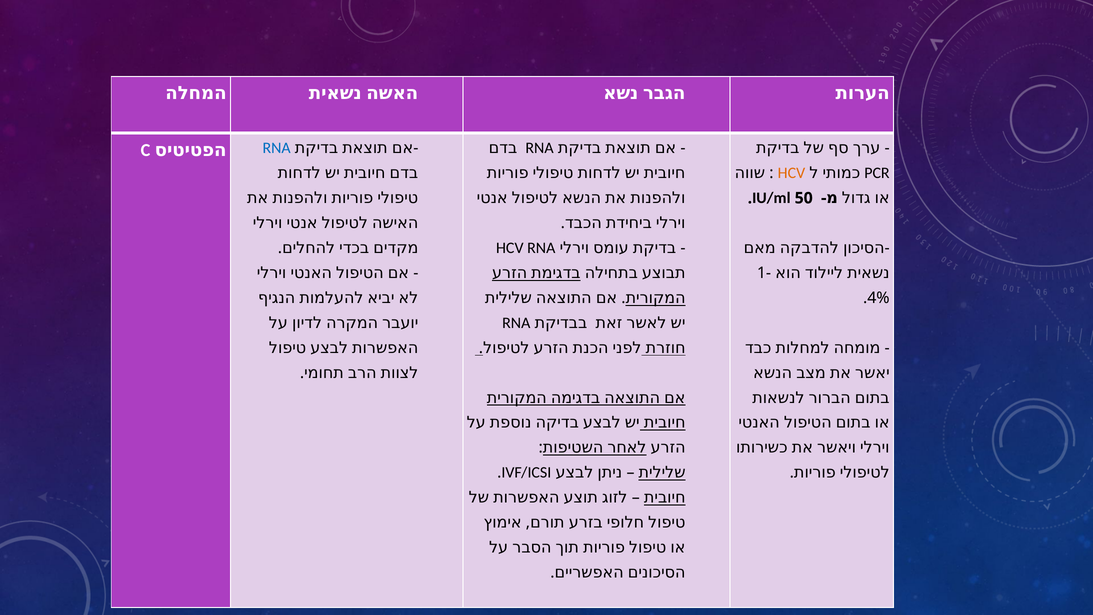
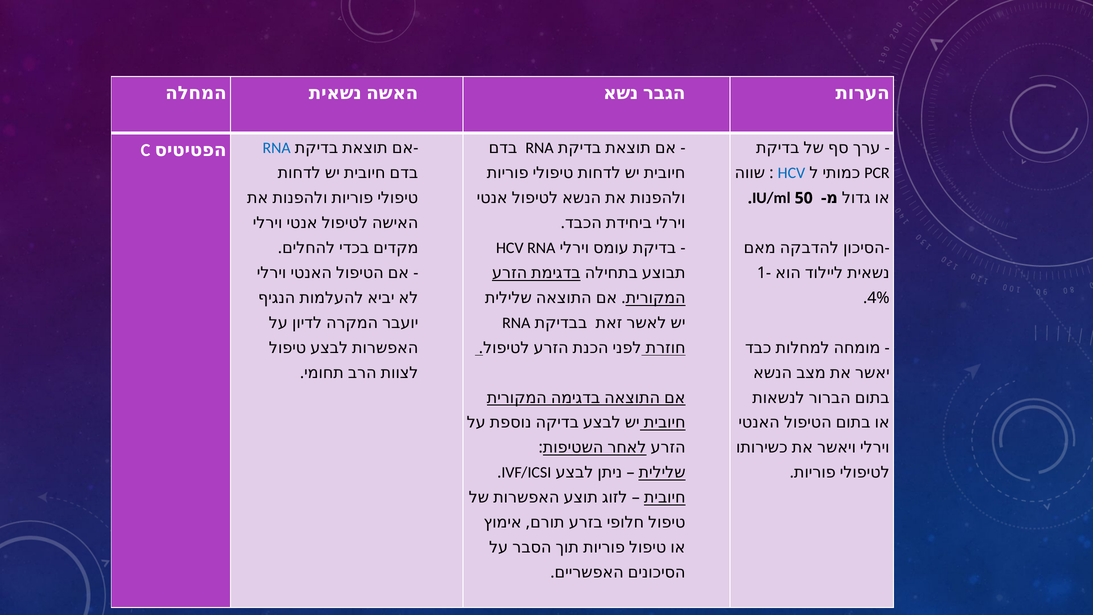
HCV colour: orange -> blue (791, 173)
